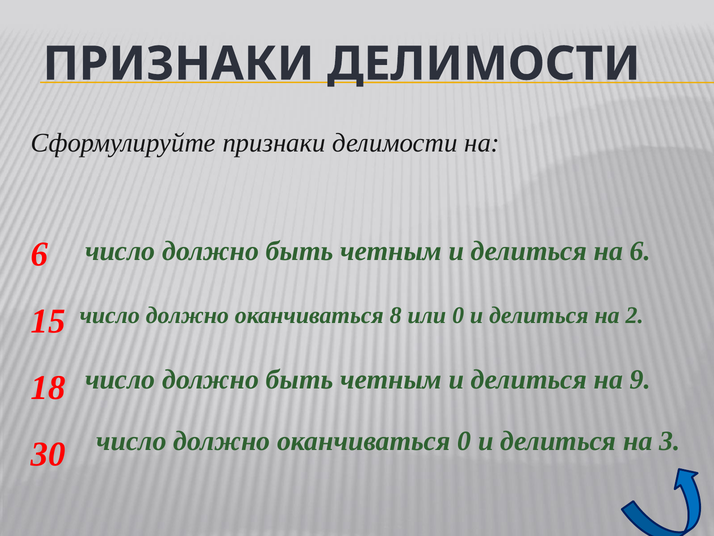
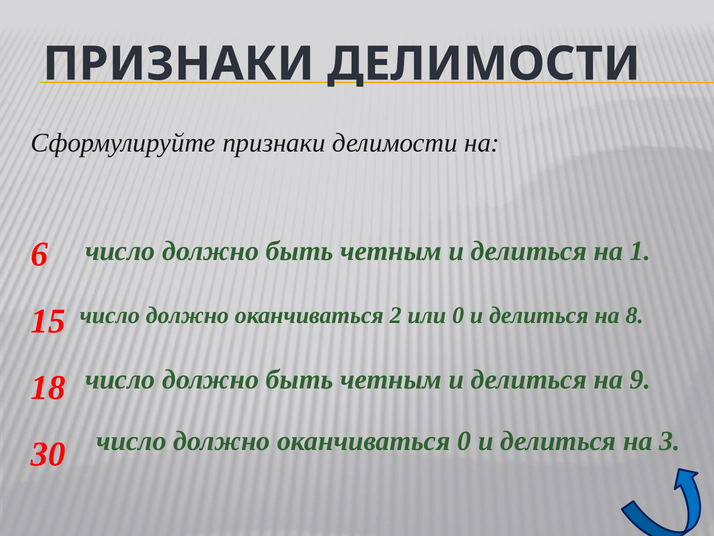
делиться на 6: 6 -> 1 (640, 251)
8: 8 -> 2 (396, 315)
2: 2 -> 8 (635, 315)
